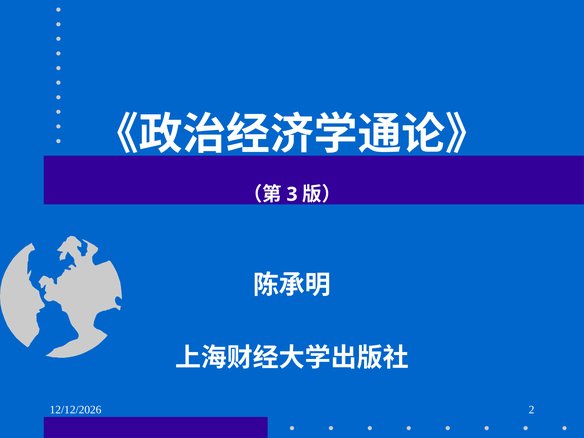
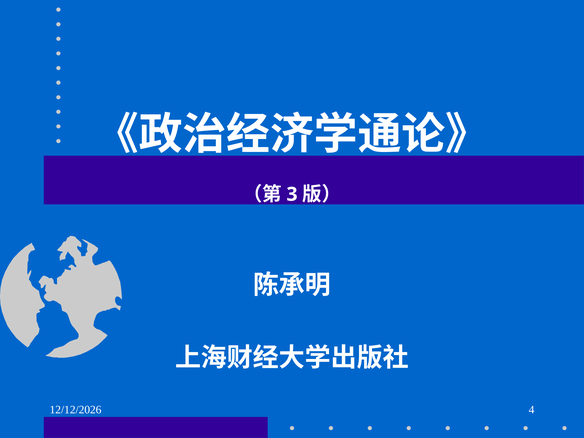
2: 2 -> 4 (532, 410)
